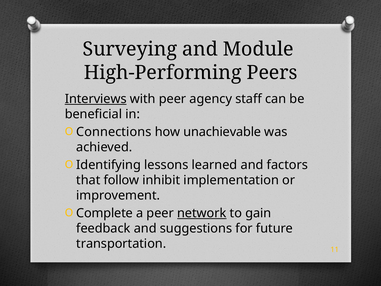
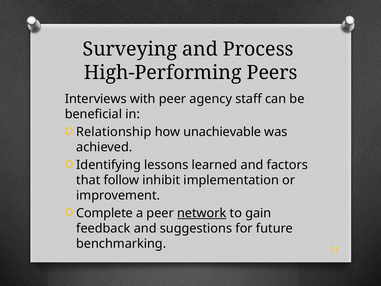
Module: Module -> Process (258, 49)
Interviews underline: present -> none (96, 99)
Connections: Connections -> Relationship (114, 132)
transportation: transportation -> benchmarking (121, 243)
